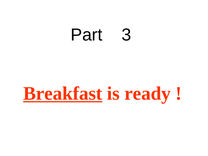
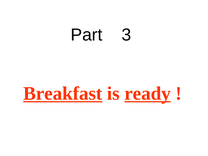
ready underline: none -> present (148, 94)
